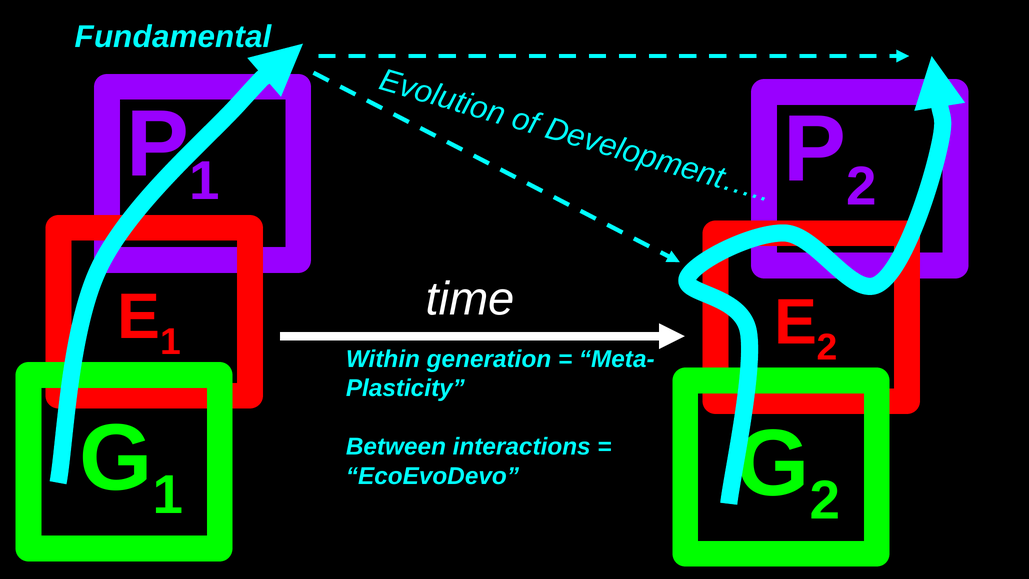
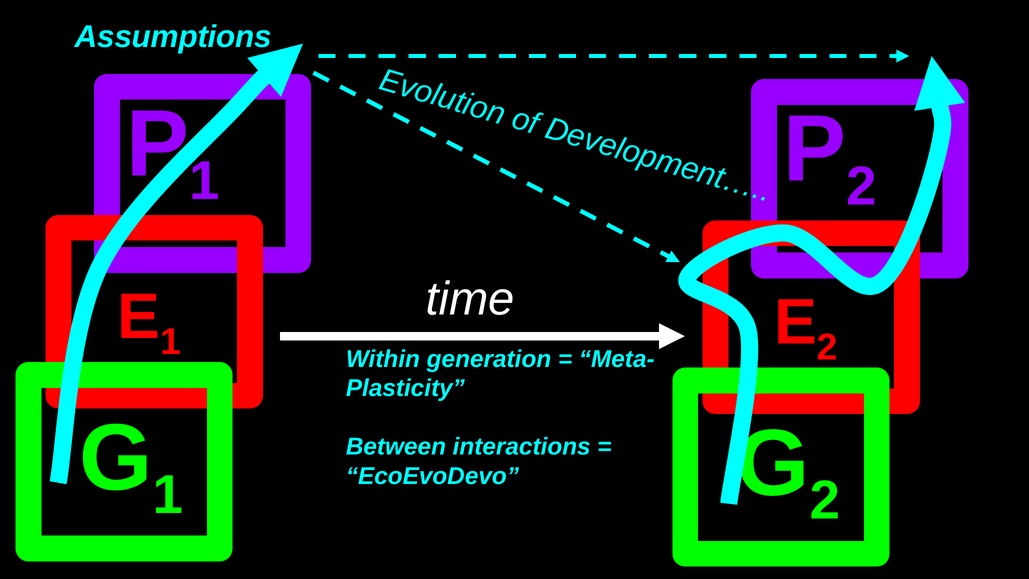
Fundamental: Fundamental -> Assumptions (173, 37)
